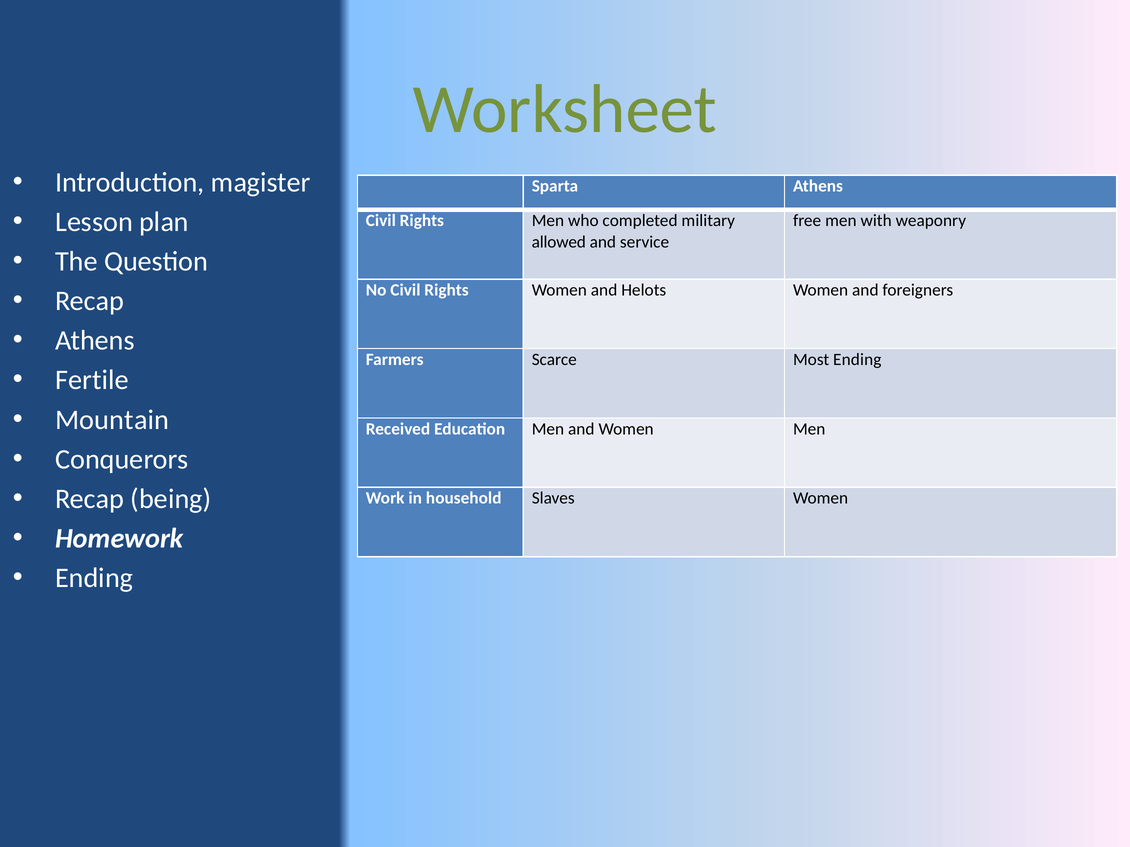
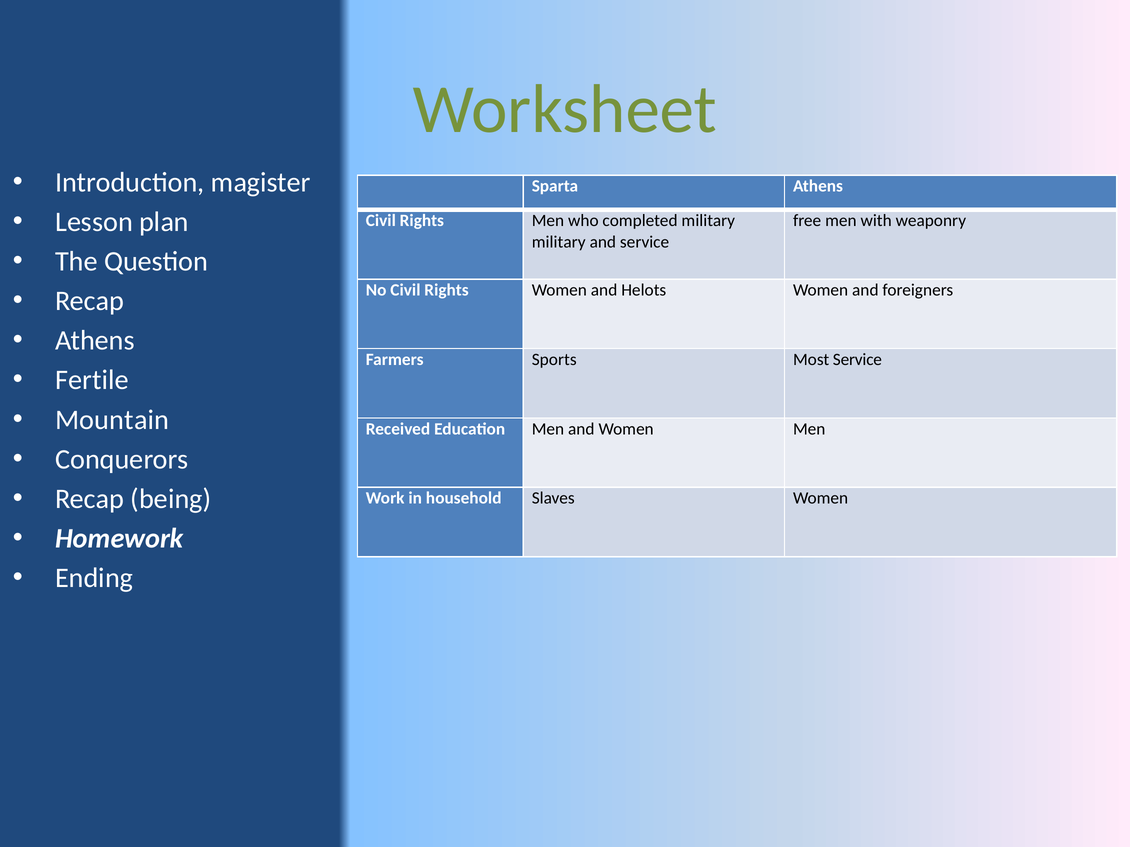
allowed: allowed -> military (559, 242)
Scarce: Scarce -> Sports (554, 360)
Most Ending: Ending -> Service (857, 360)
